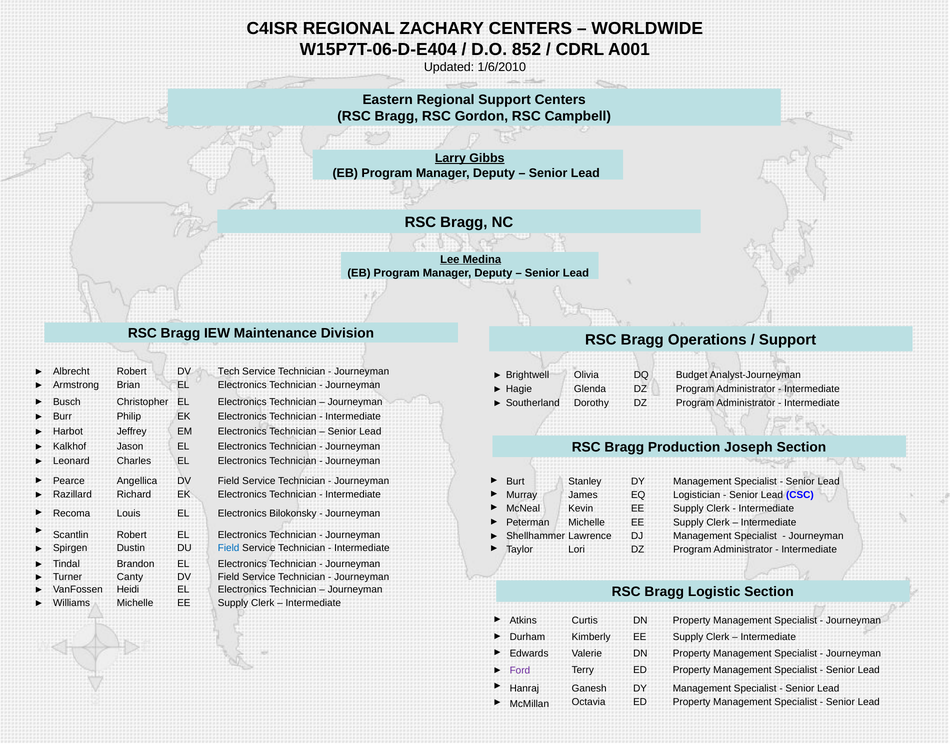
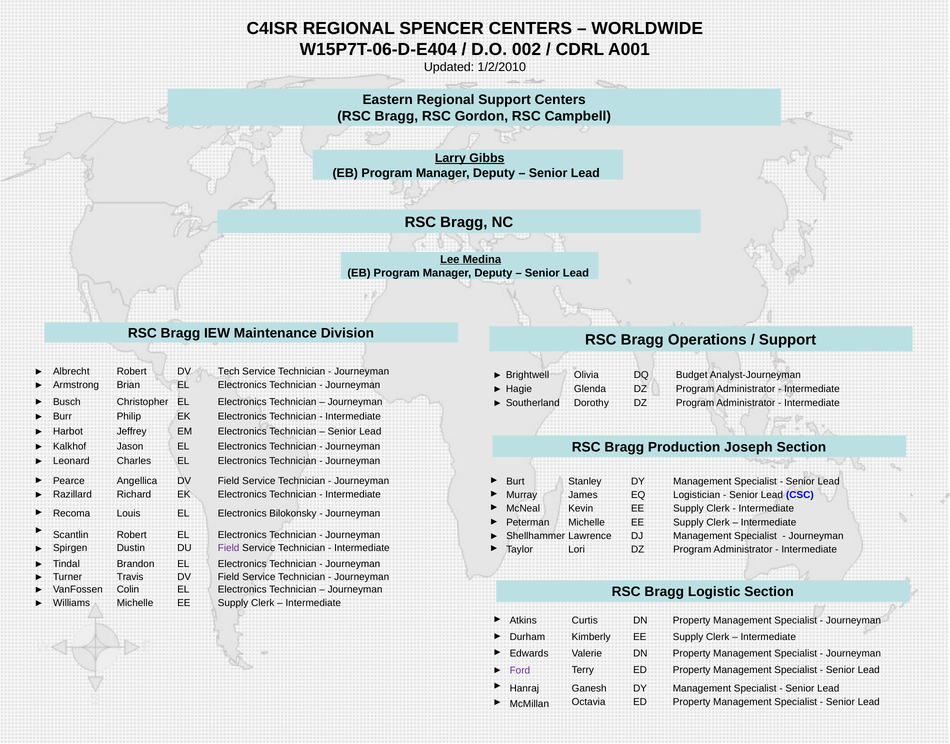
ZACHARY: ZACHARY -> SPENCER (442, 28)
852: 852 -> 002 (527, 49)
1/6/2010: 1/6/2010 -> 1/2/2010 (502, 67)
Field colour: blue -> purple (229, 548)
Canty: Canty -> Travis (130, 577)
Heidi: Heidi -> Colin (128, 589)
